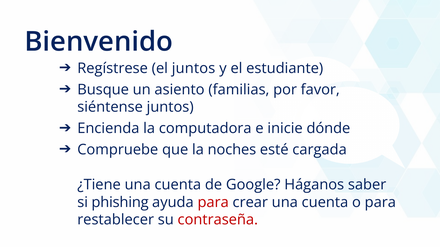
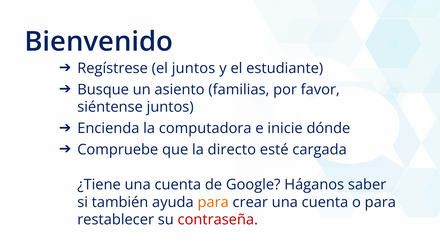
noches: noches -> directo (232, 150)
phishing: phishing -> también (120, 203)
para colour: red -> orange (213, 203)
